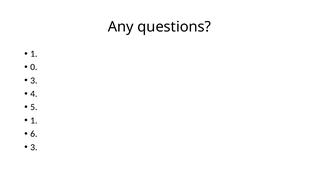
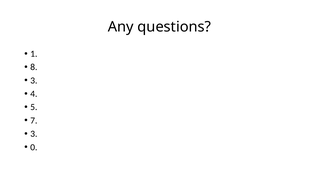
0: 0 -> 8 (34, 67)
1: 1 -> 7 (34, 121)
6: 6 -> 3 (34, 134)
3: 3 -> 0 (34, 148)
